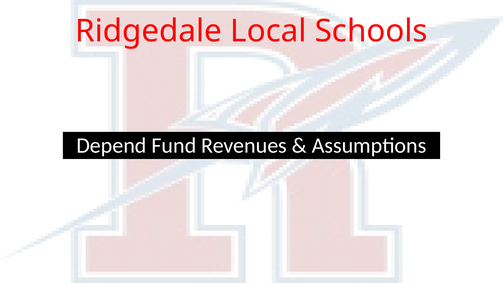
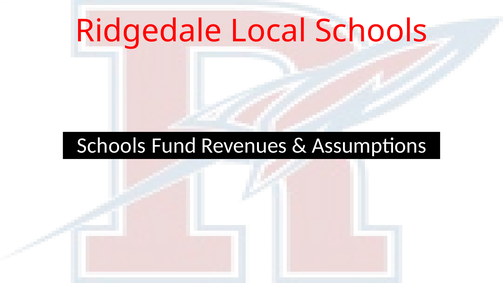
Depend: Depend -> Schools (111, 145)
